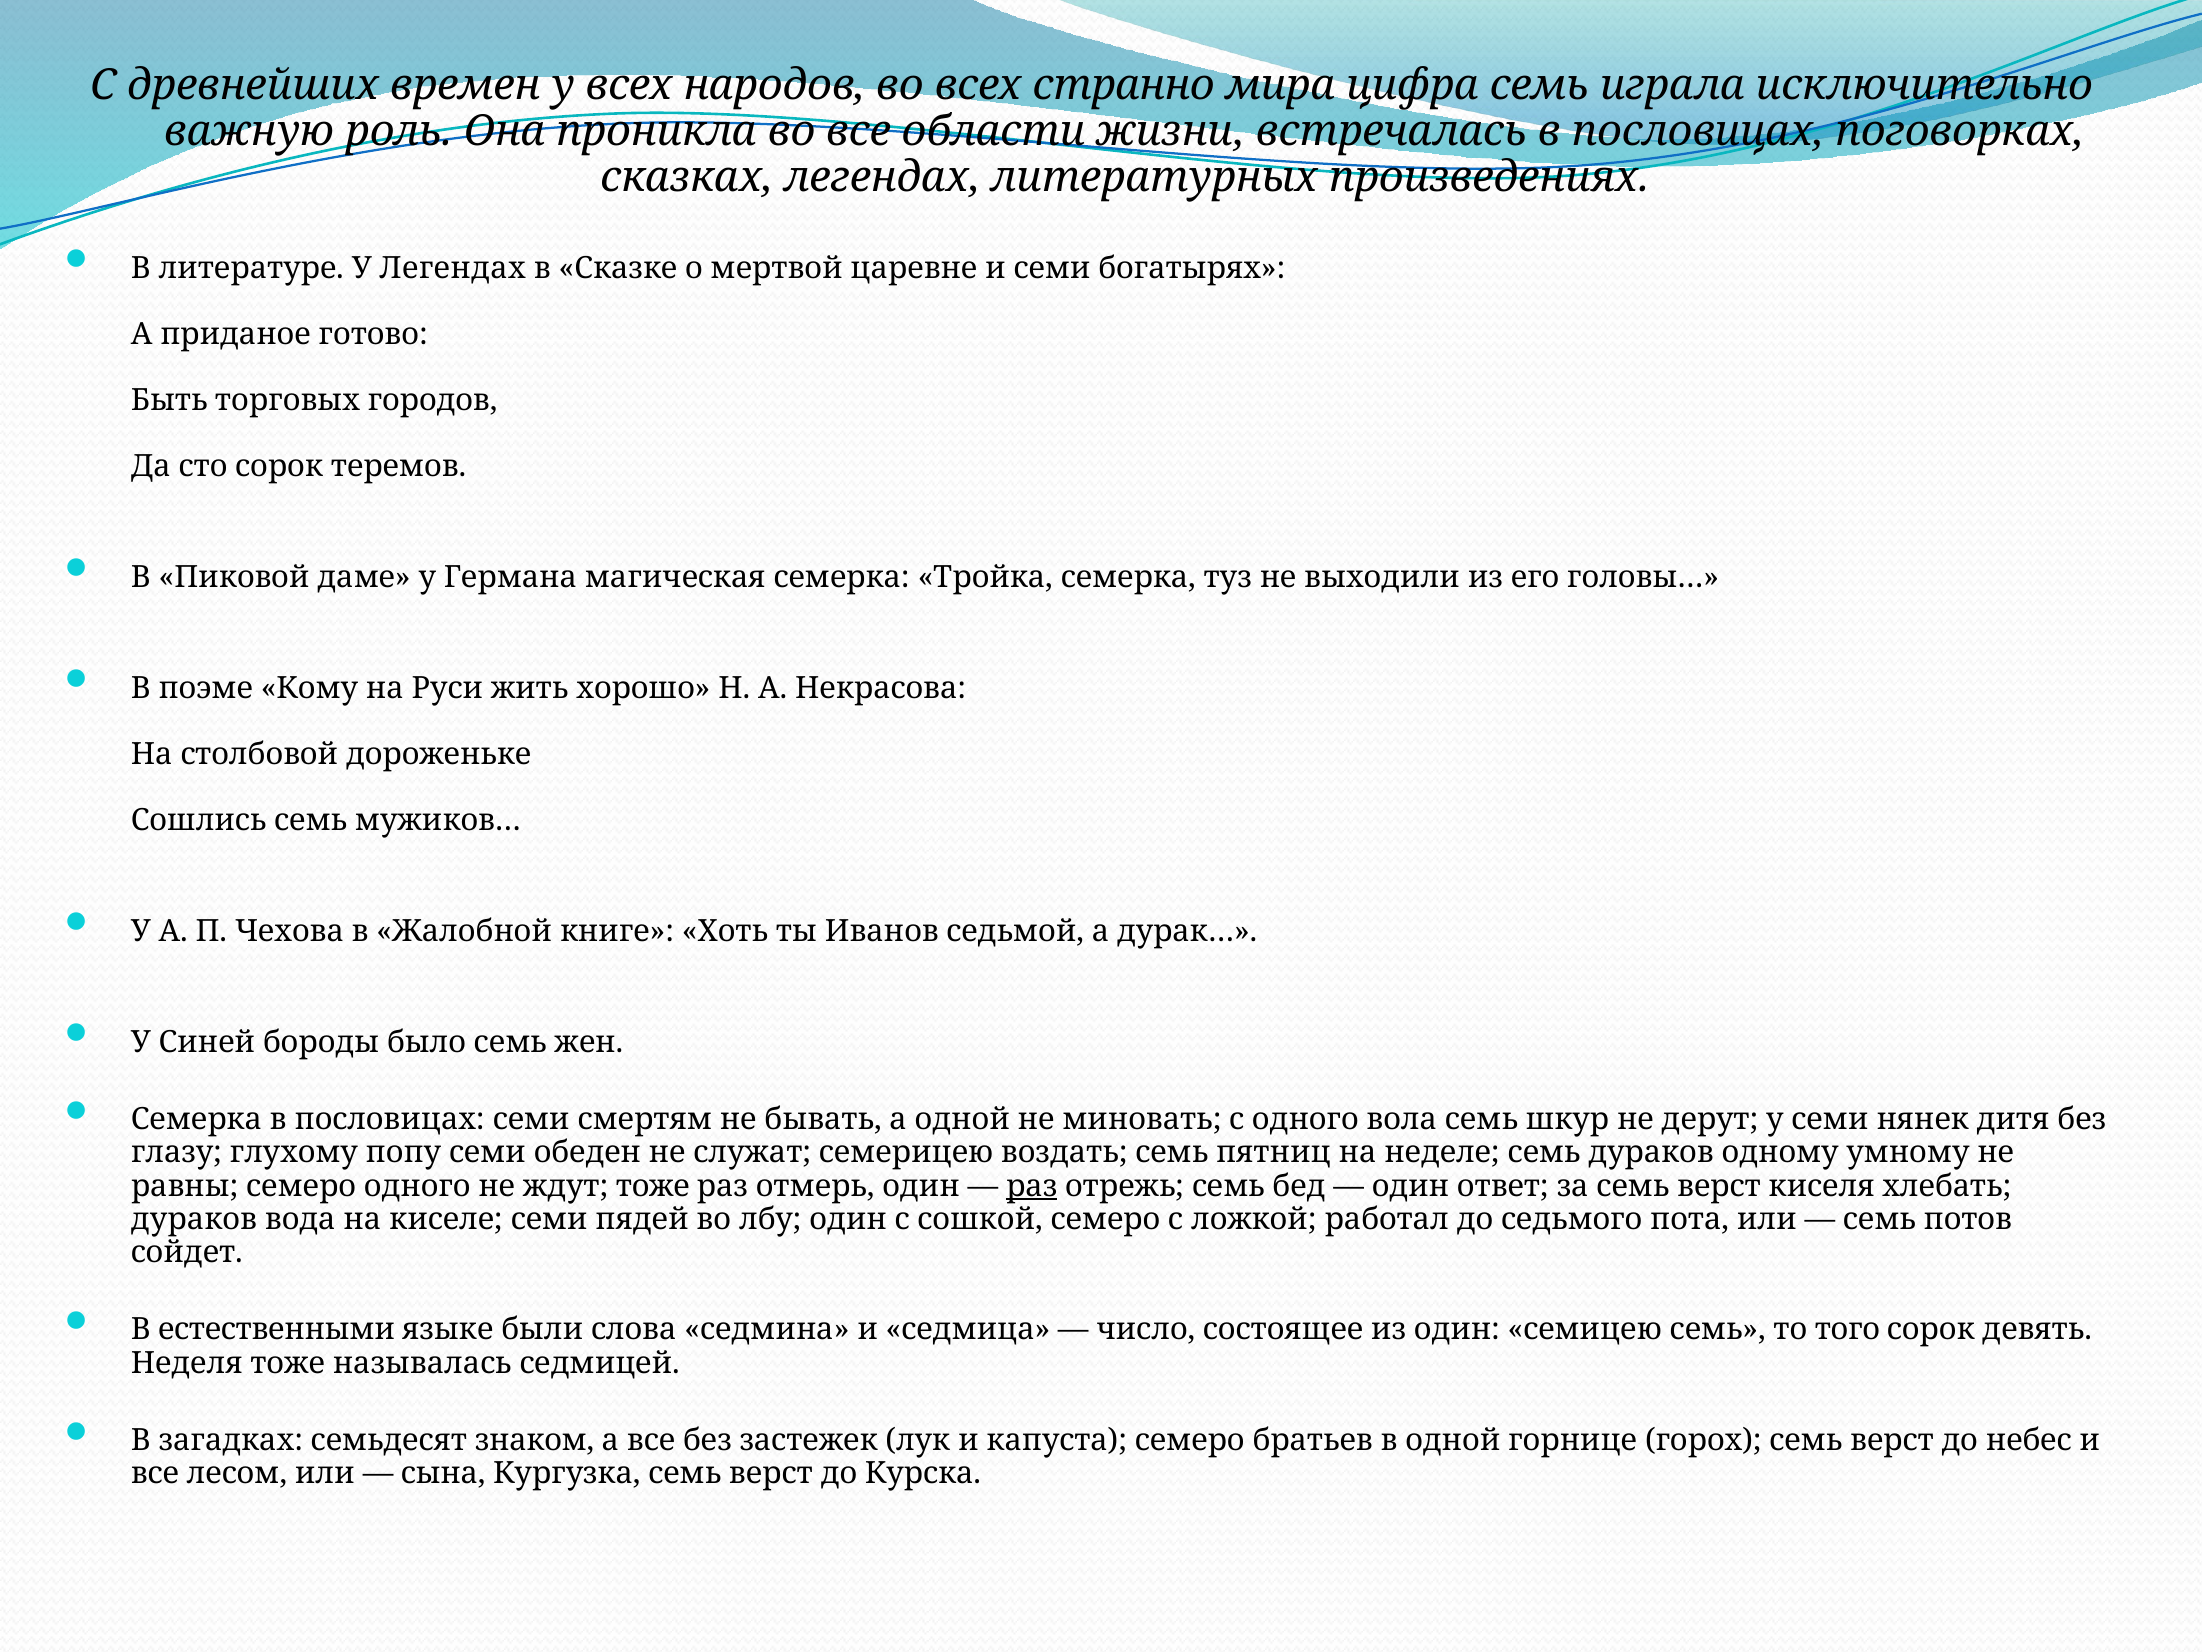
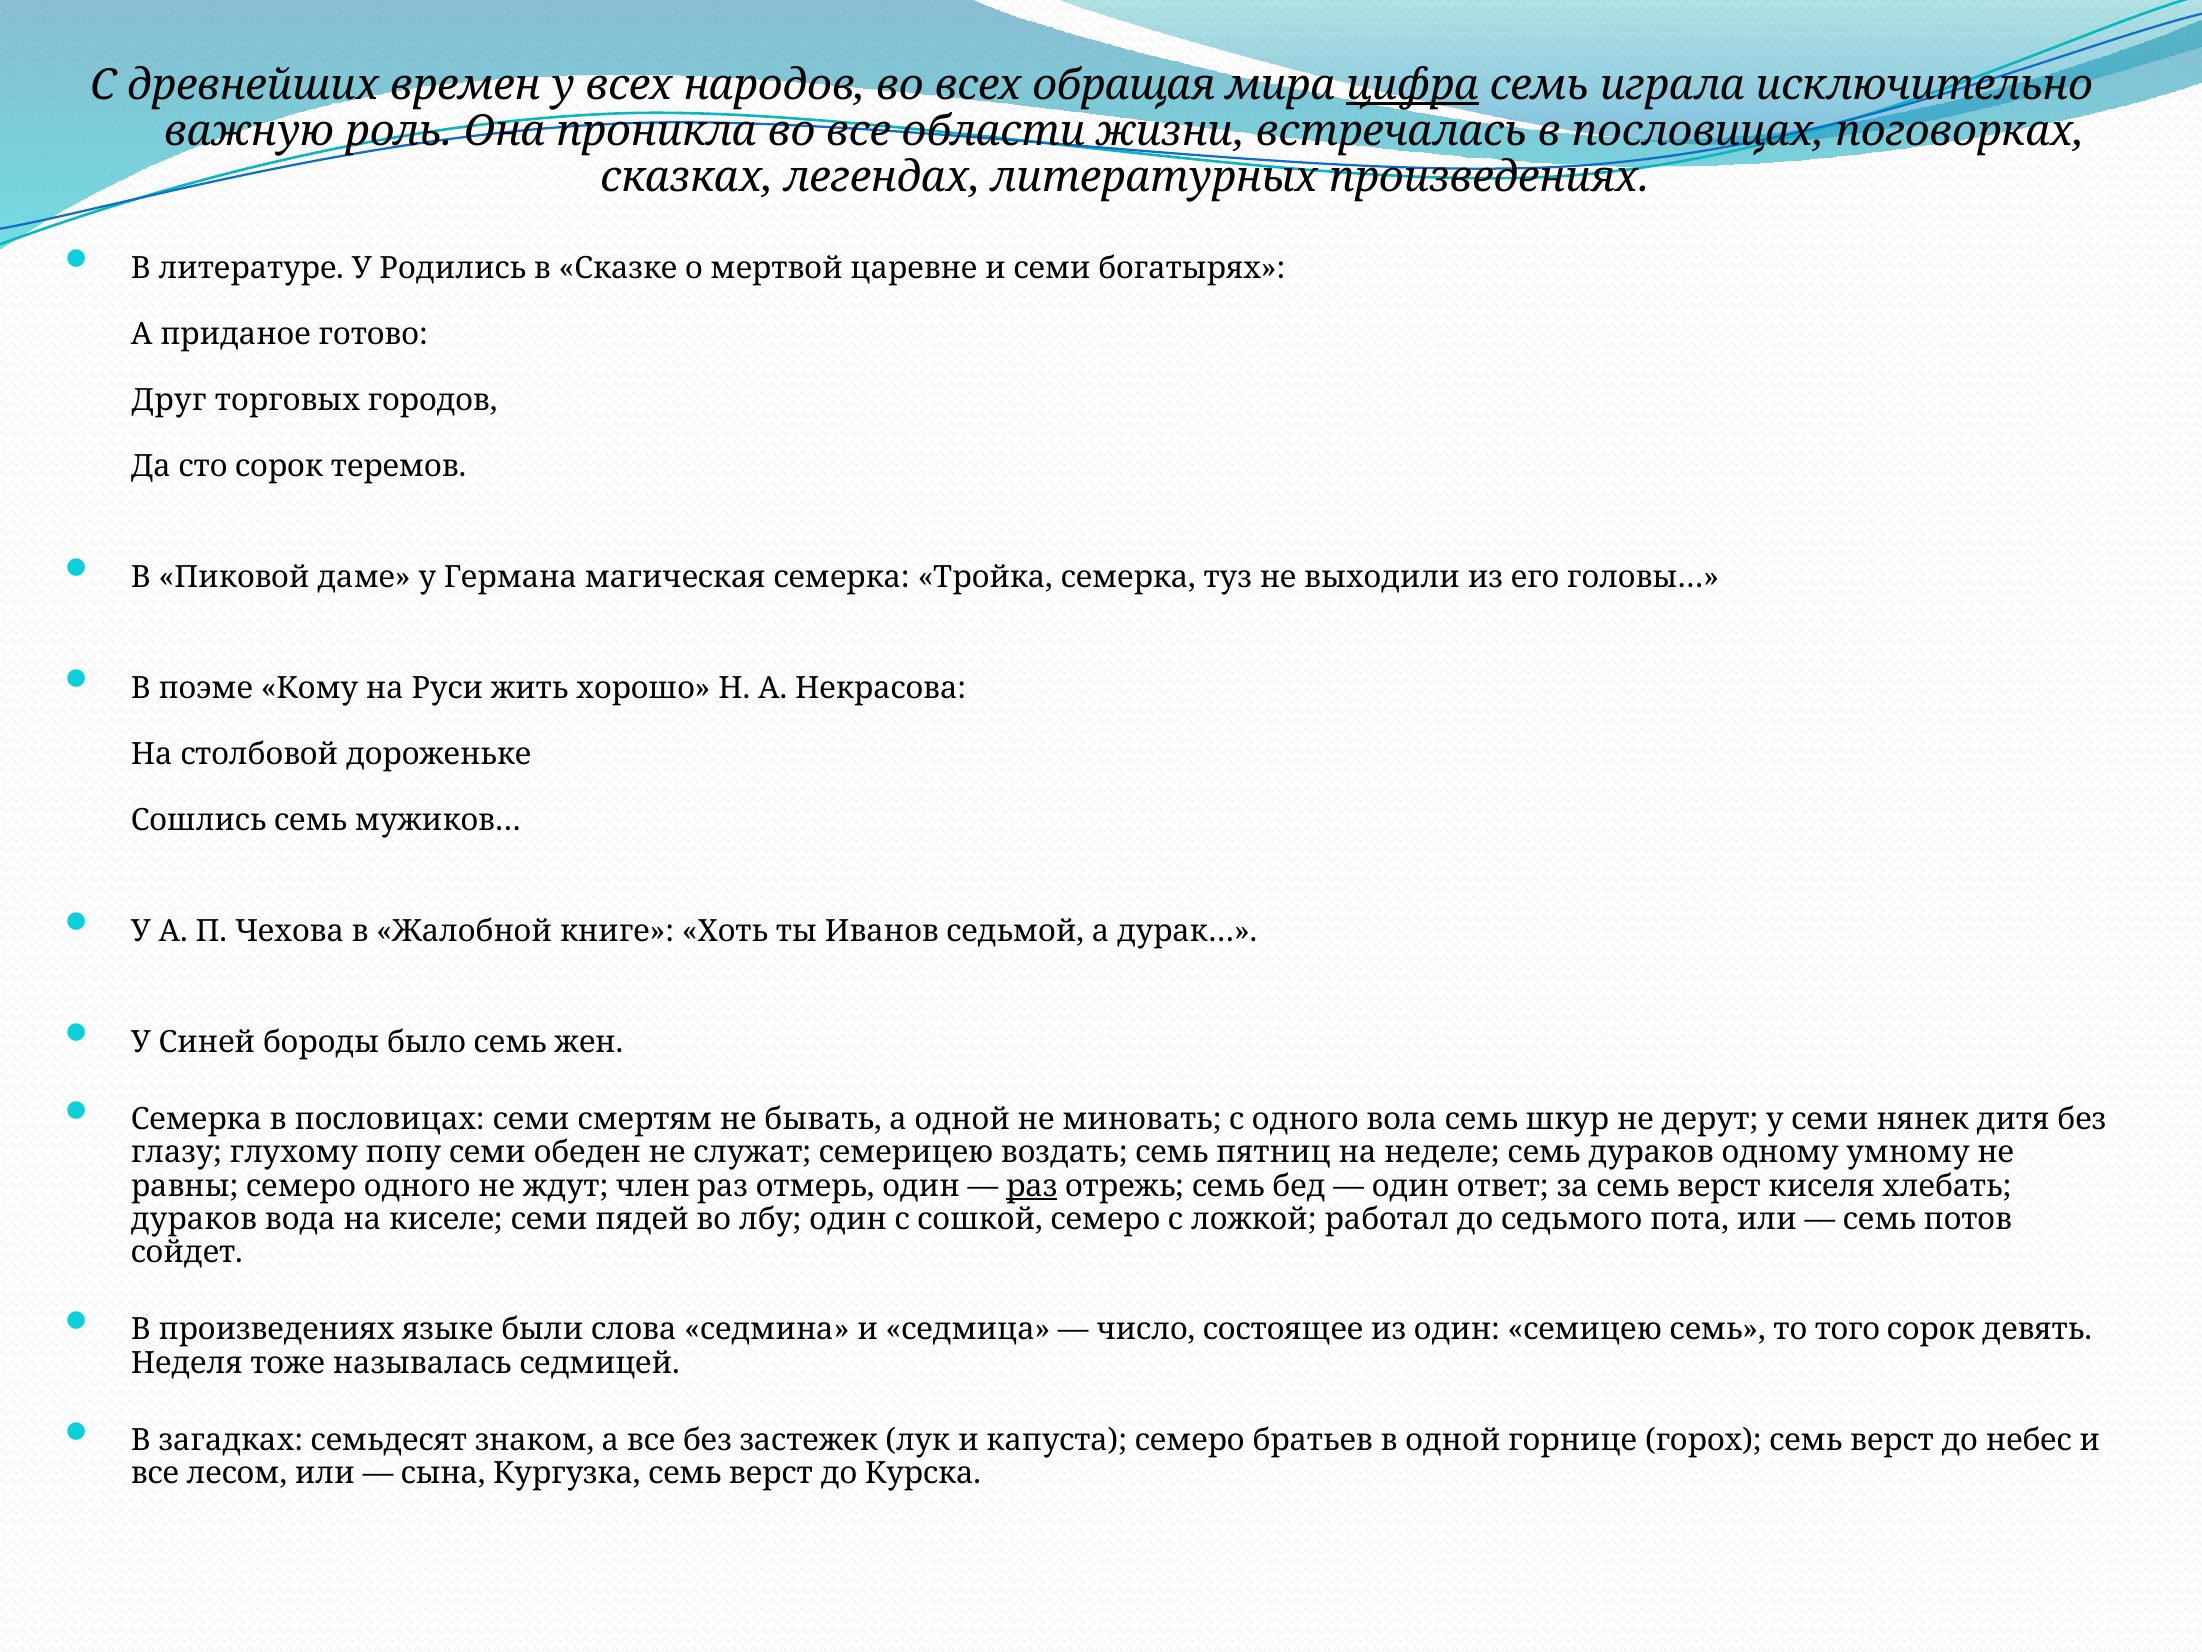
странно: странно -> обращая (1124, 85)
цифра underline: none -> present (1413, 85)
У Легендах: Легендах -> Родились (453, 268)
Быть: Быть -> Друг (169, 400)
ждут тоже: тоже -> член (653, 1186)
В естественными: естественными -> произведениях (277, 1329)
